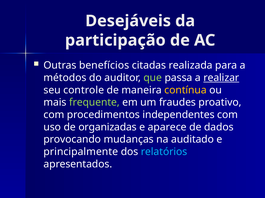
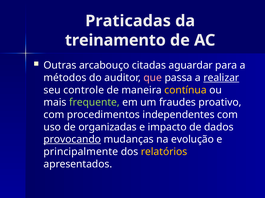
Desejáveis: Desejáveis -> Praticadas (128, 21)
participação: participação -> treinamento (115, 40)
benefícios: benefícios -> arcabouço (104, 66)
realizada: realizada -> aguardar (191, 66)
que colour: light green -> pink (153, 78)
aparece: aparece -> impacto (167, 128)
provocando underline: none -> present (72, 140)
auditado: auditado -> evolução (193, 140)
relatórios colour: light blue -> yellow (164, 152)
